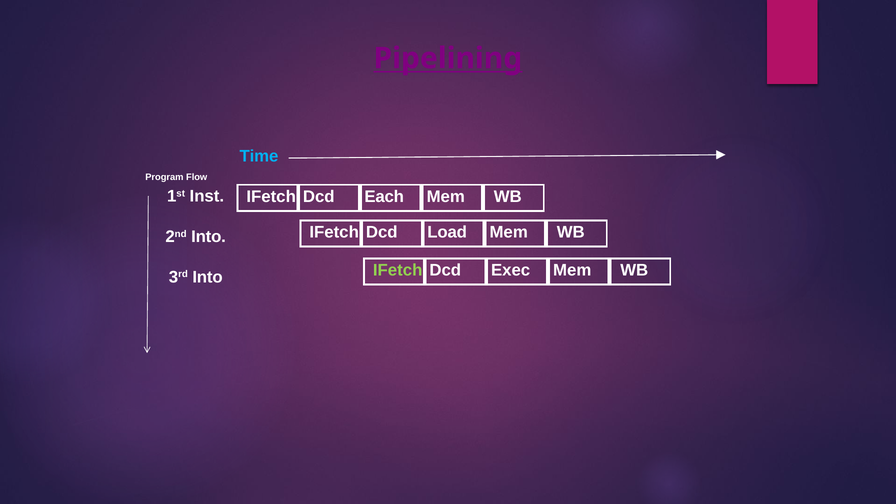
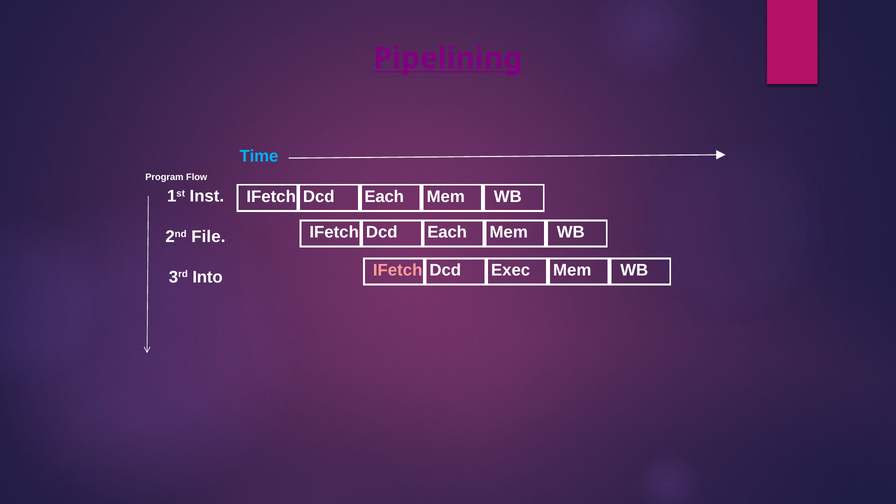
Load: Load -> Each (447, 232)
2nd Into: Into -> File (208, 237)
IFetch colour: light green -> pink (398, 270)
